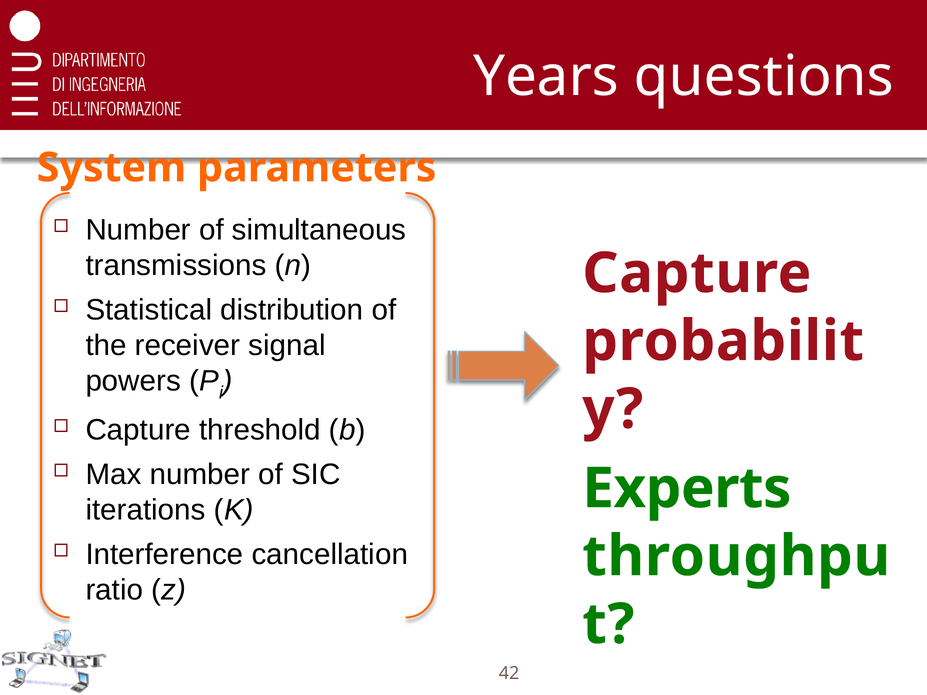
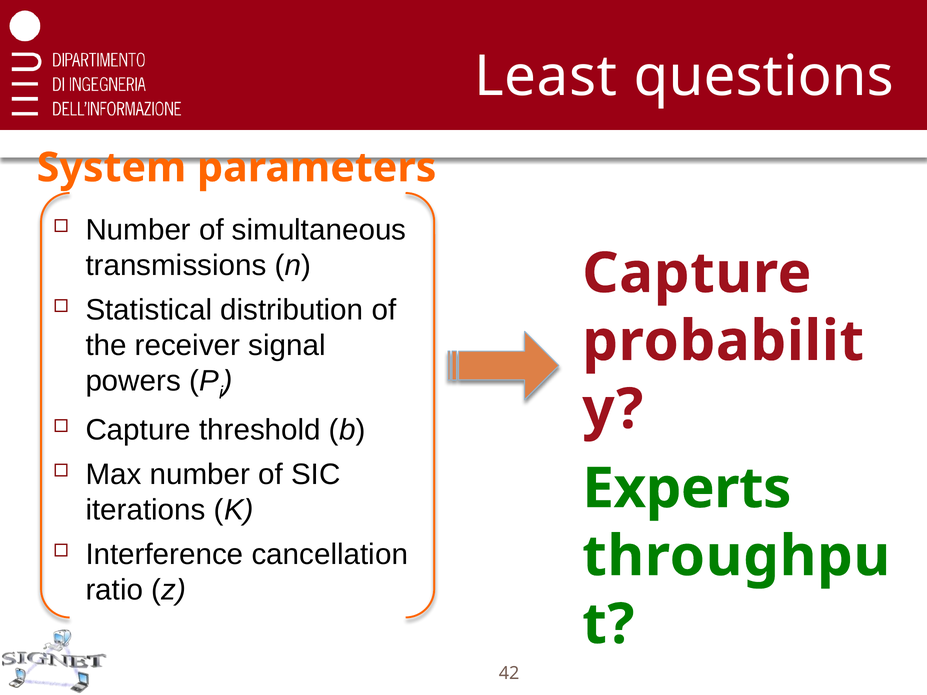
Years: Years -> Least (546, 77)
